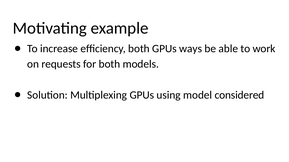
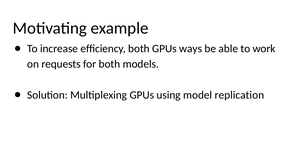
considered: considered -> replication (239, 95)
